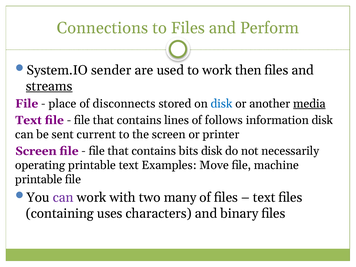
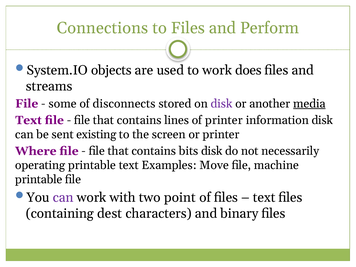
sender: sender -> objects (111, 70)
then: then -> does (248, 70)
streams underline: present -> none (49, 86)
place: place -> some (63, 104)
disk colour: blue -> purple (222, 104)
of follows: follows -> printer (224, 120)
current: current -> existing (96, 134)
Screen: Screen -> Where (36, 151)
many: many -> point (180, 197)
uses: uses -> dest (110, 213)
